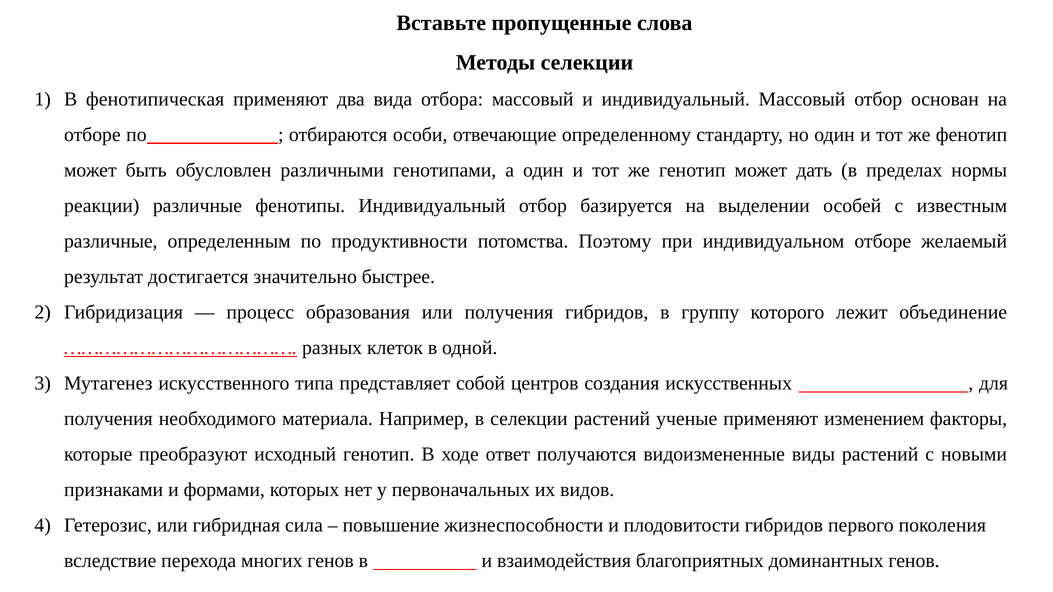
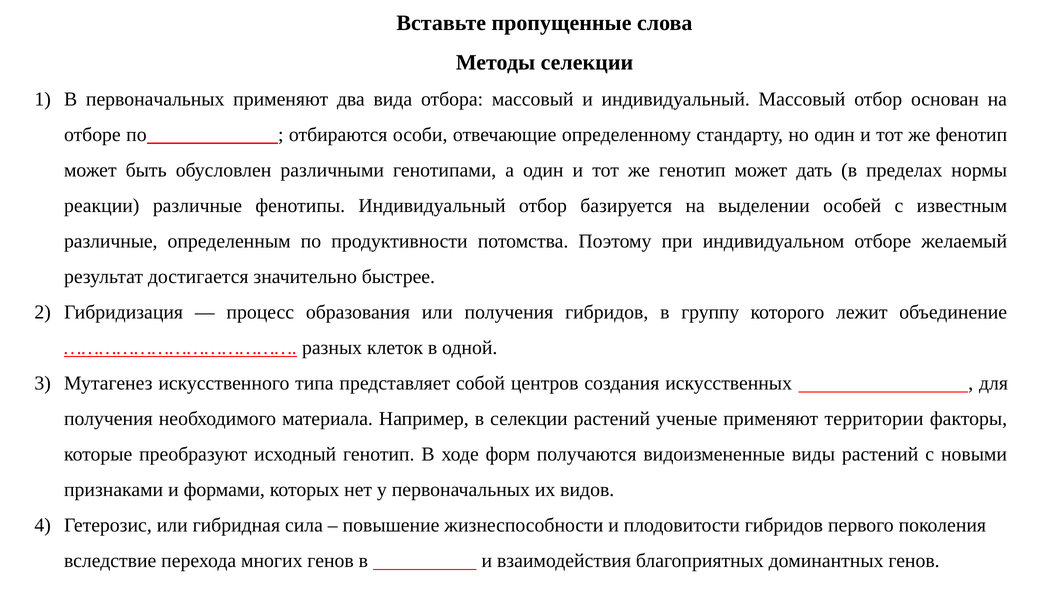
В фенотипическая: фенотипическая -> первоначальных (155, 99)
изменением: изменением -> территории (874, 419)
ответ: ответ -> форм (508, 454)
